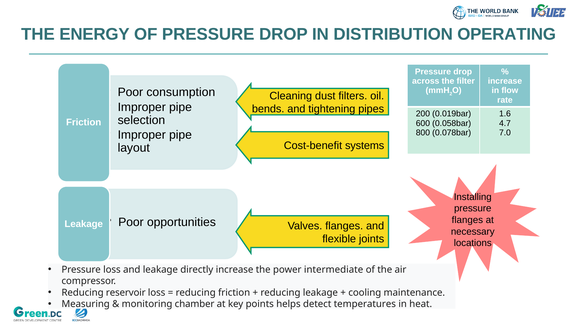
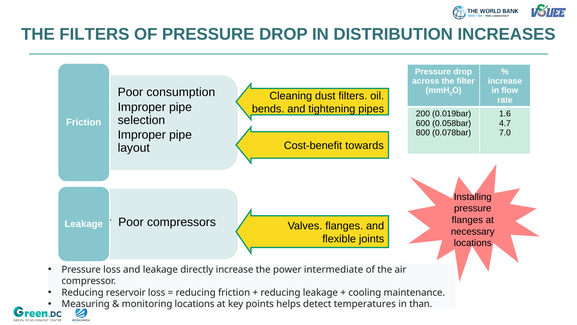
THE ENERGY: ENERGY -> FILTERS (94, 34)
OPERATING: OPERATING -> INCREASES (507, 34)
systems: systems -> towards (365, 146)
opportunities: opportunities -> compressors (181, 222)
monitoring chamber: chamber -> locations (195, 304)
heat: heat -> than (421, 304)
